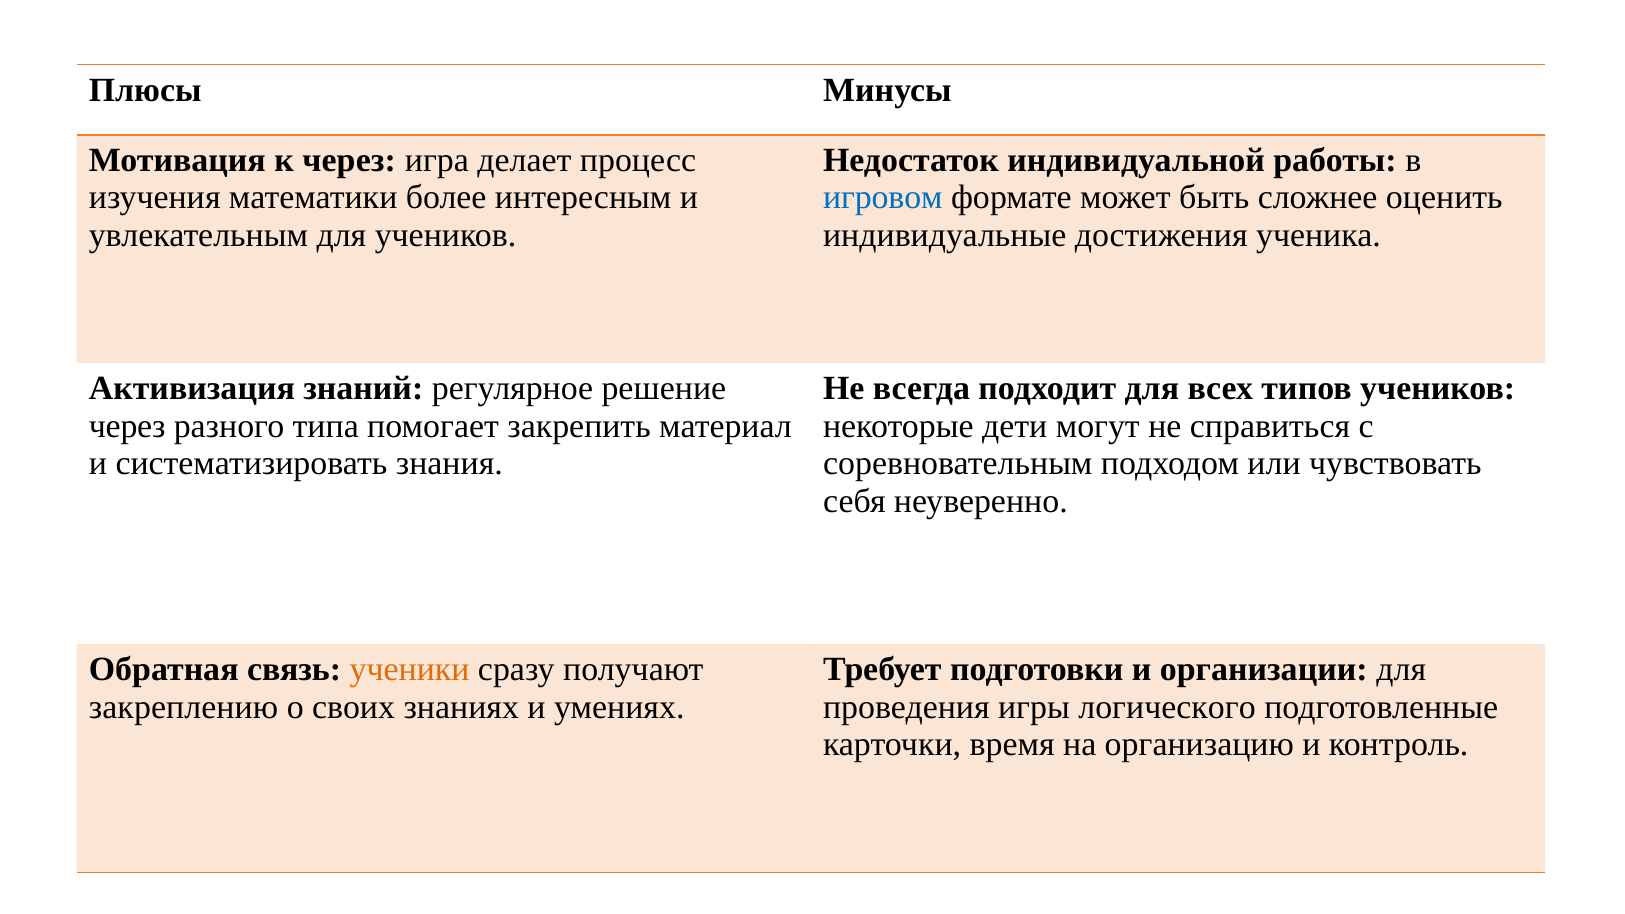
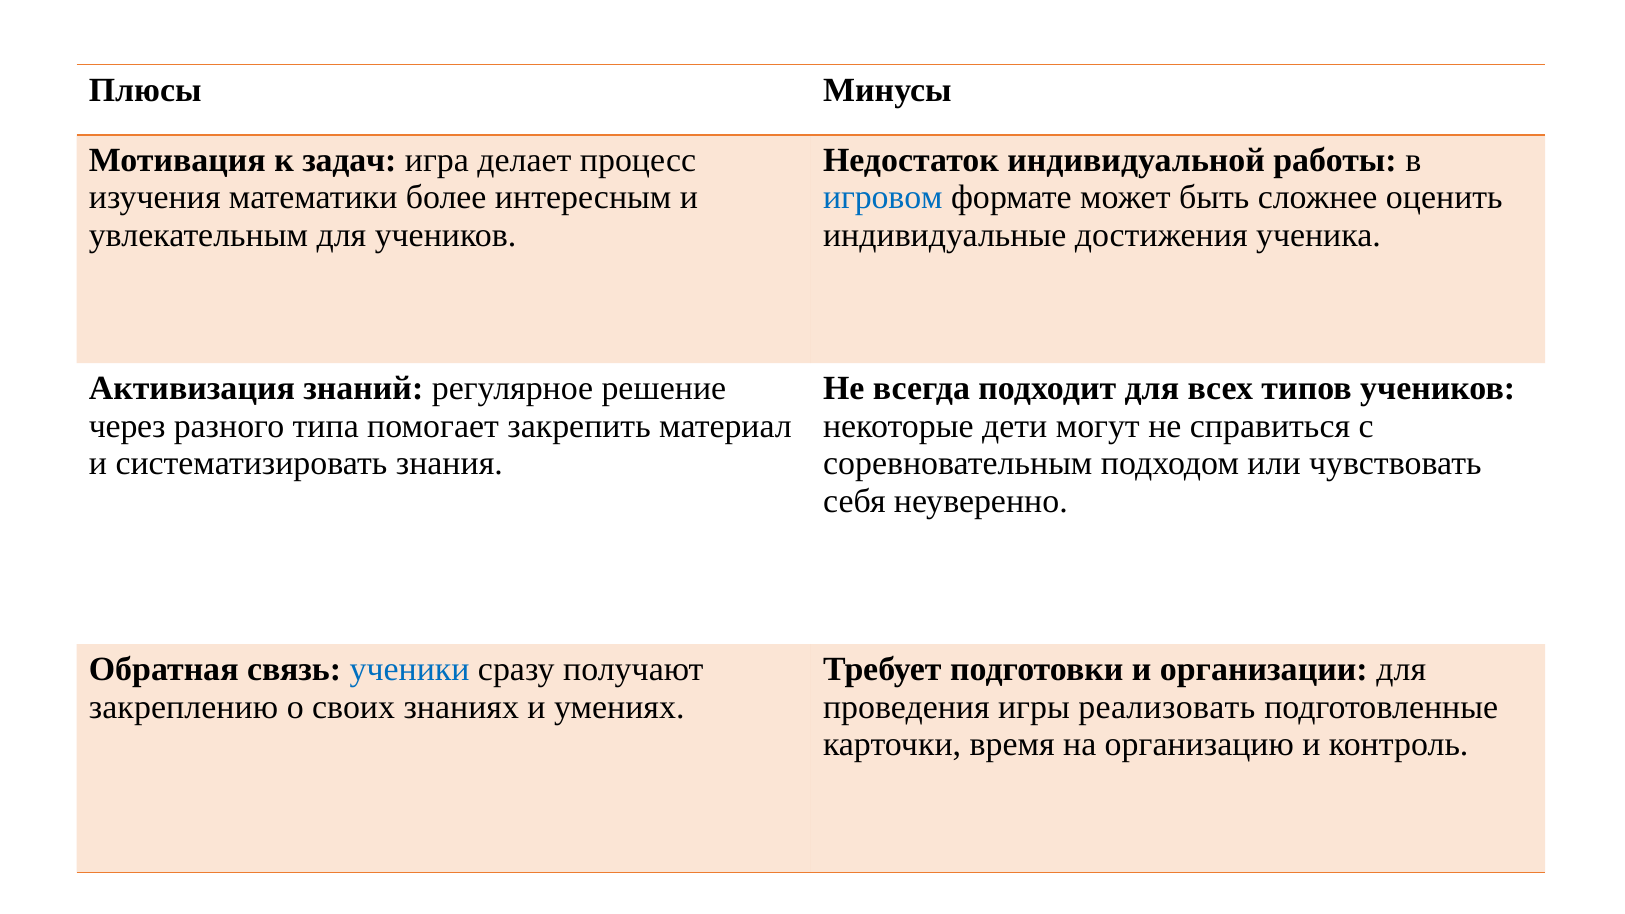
к через: через -> задач (349, 160)
ученики colour: orange -> blue (410, 669)
логического: логического -> реализовать (1167, 707)
